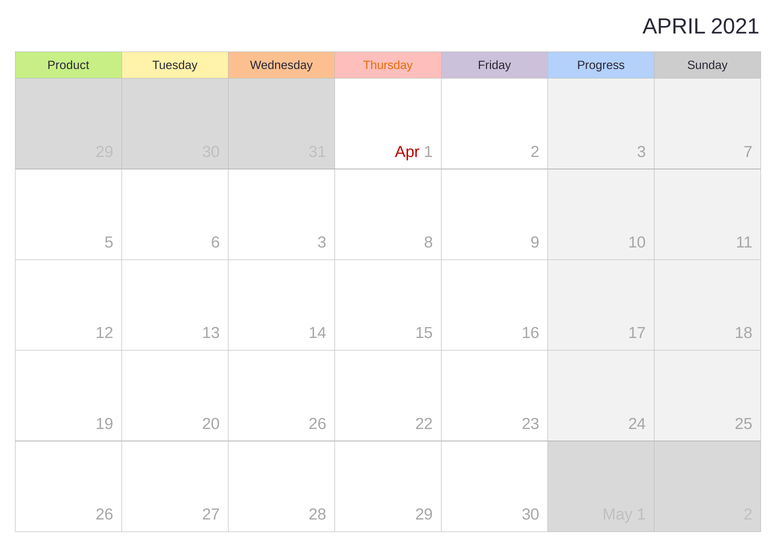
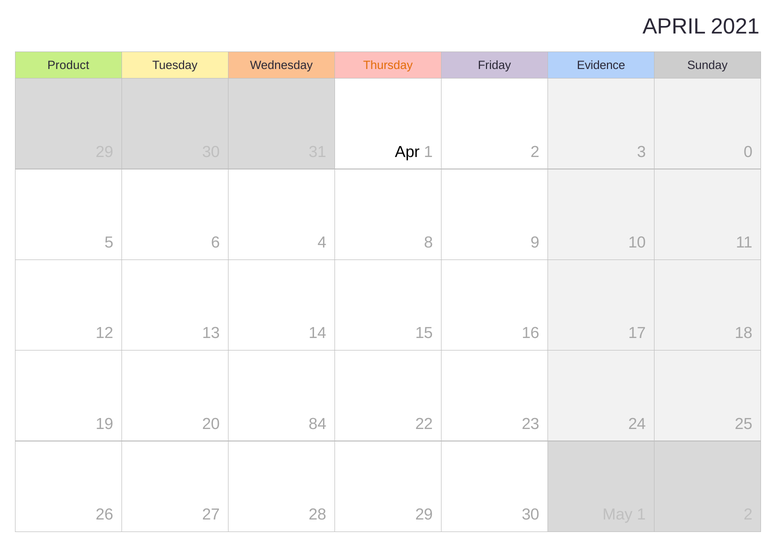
Progress: Progress -> Evidence (601, 65)
Apr colour: red -> black (407, 152)
7: 7 -> 0 (748, 152)
6 3: 3 -> 4 (322, 242)
20 26: 26 -> 84 (318, 424)
